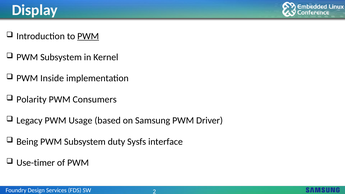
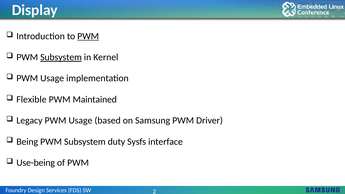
Subsystem underline: none -> present (61, 57)
Inside: Inside -> Usage (52, 78)
Polarity: Polarity -> Flexible (31, 99)
Consumers: Consumers -> Maintained (95, 99)
Use-timer: Use-timer -> Use-being (36, 163)
